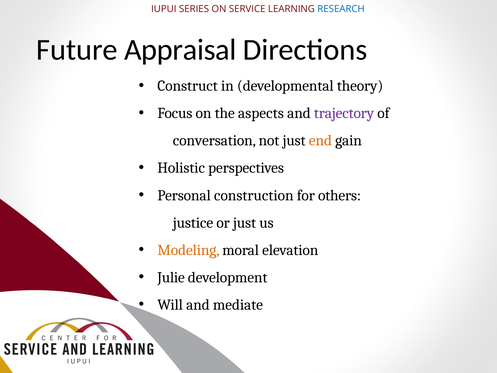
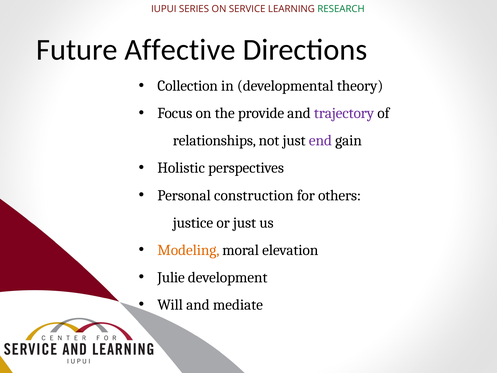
RESEARCH colour: blue -> green (341, 9)
Appraisal: Appraisal -> Affective (180, 50)
Construct: Construct -> Collection (188, 86)
aspects: aspects -> provide (261, 113)
conversation: conversation -> relationships (214, 141)
end colour: orange -> purple (320, 141)
